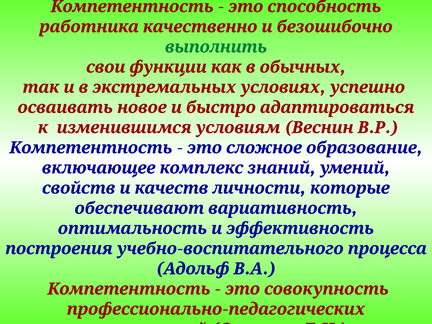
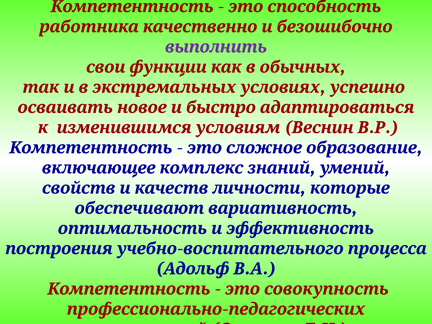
выполнить colour: green -> purple (216, 47)
